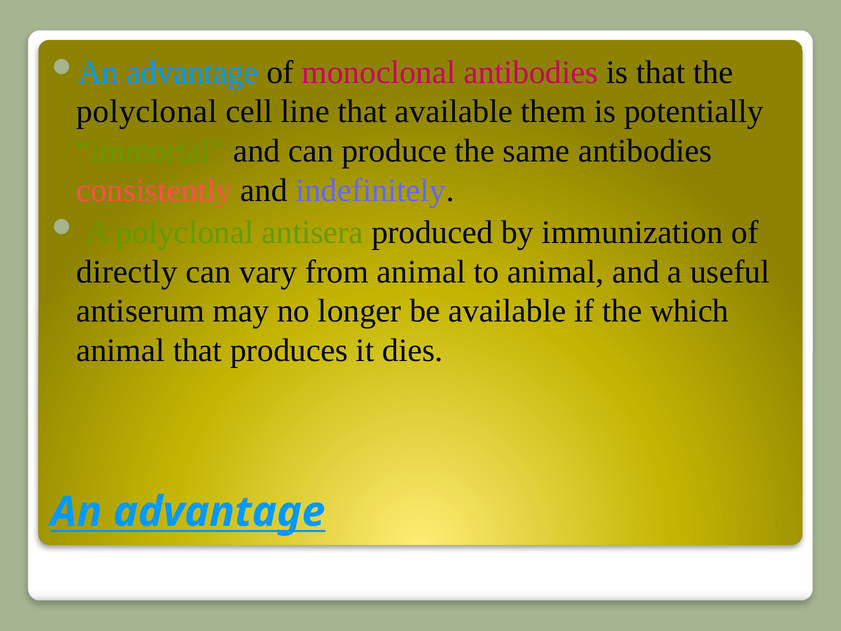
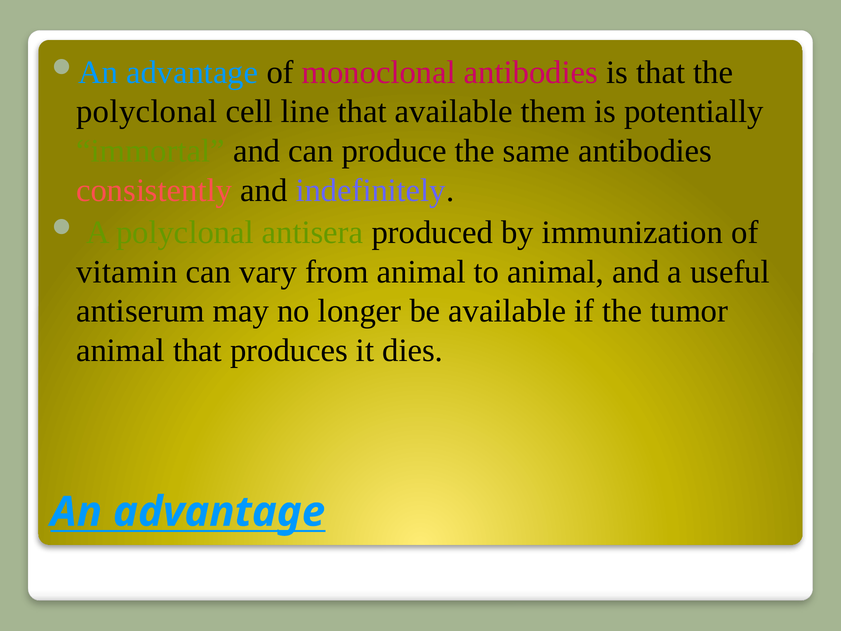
directly: directly -> vitamin (127, 272)
which: which -> tumor (689, 311)
